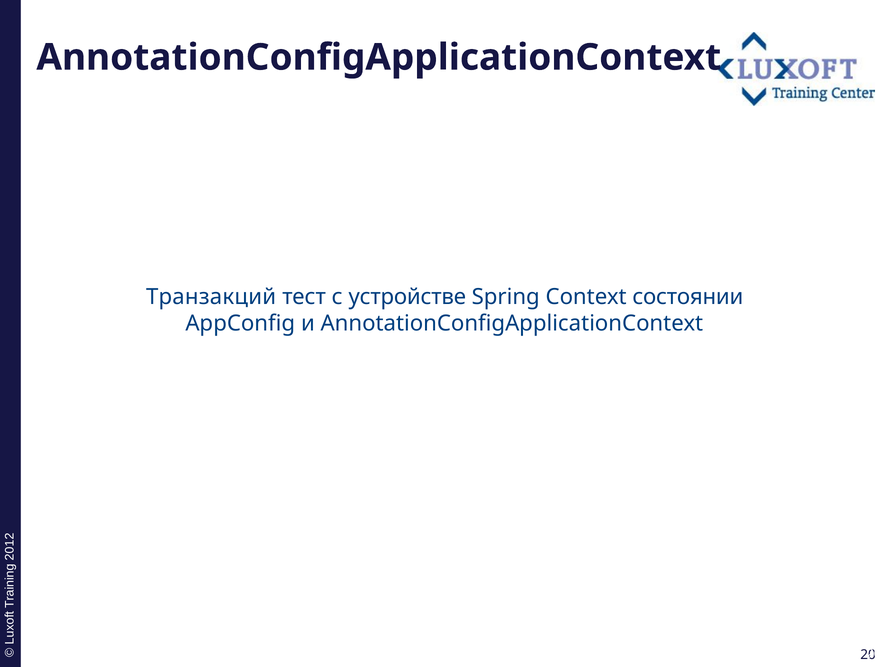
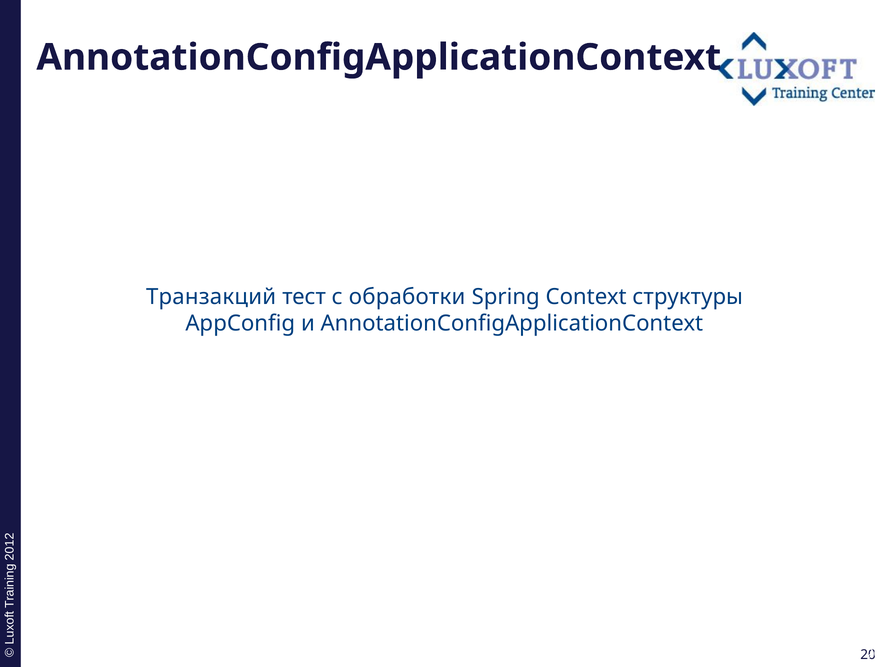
устройстве: устройстве -> обработки (407, 297)
состоянии: состоянии -> структуры (688, 297)
